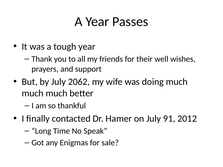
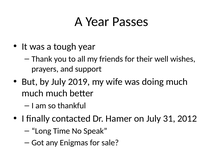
2062: 2062 -> 2019 (79, 82)
91: 91 -> 31 (169, 119)
